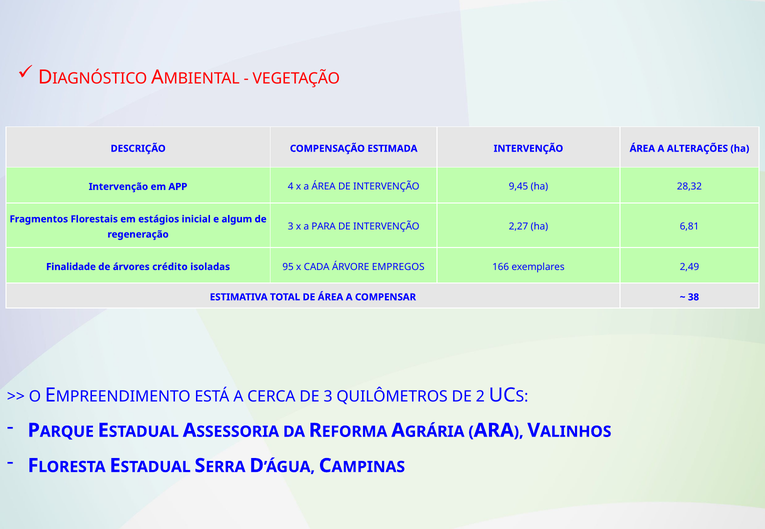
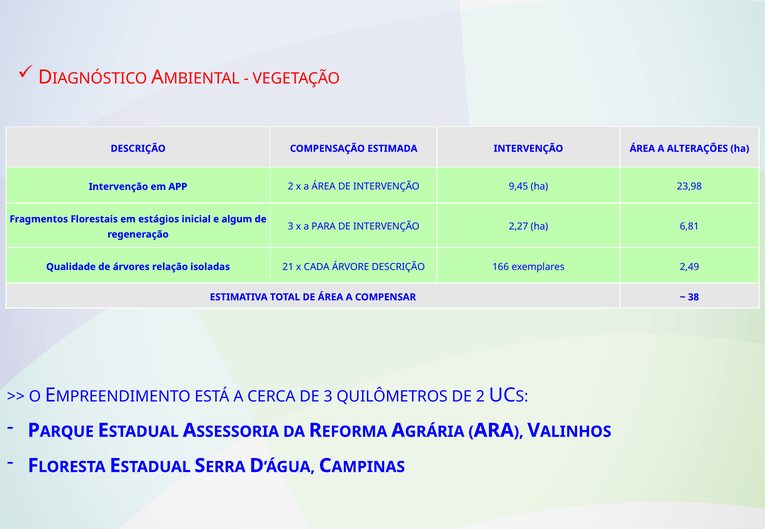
APP 4: 4 -> 2 (291, 187)
28,32: 28,32 -> 23,98 (689, 187)
Finalidade: Finalidade -> Qualidade (71, 267)
crédito: crédito -> relação (170, 267)
95: 95 -> 21 (288, 267)
ÁRVORE EMPREGOS: EMPREGOS -> DESCRIÇÃO (398, 267)
